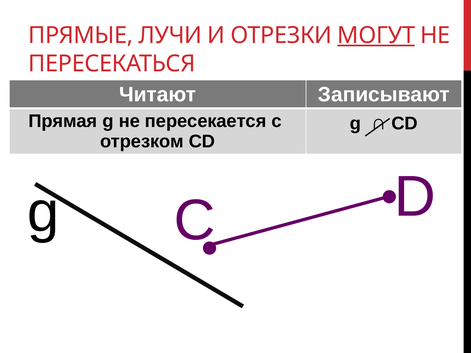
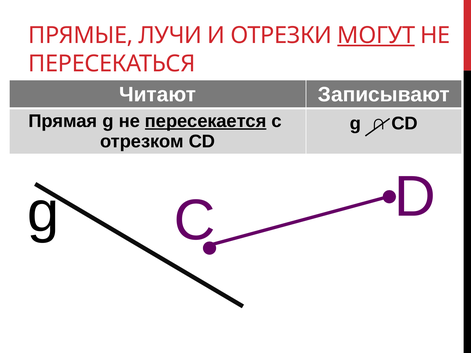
пересекается underline: none -> present (206, 121)
